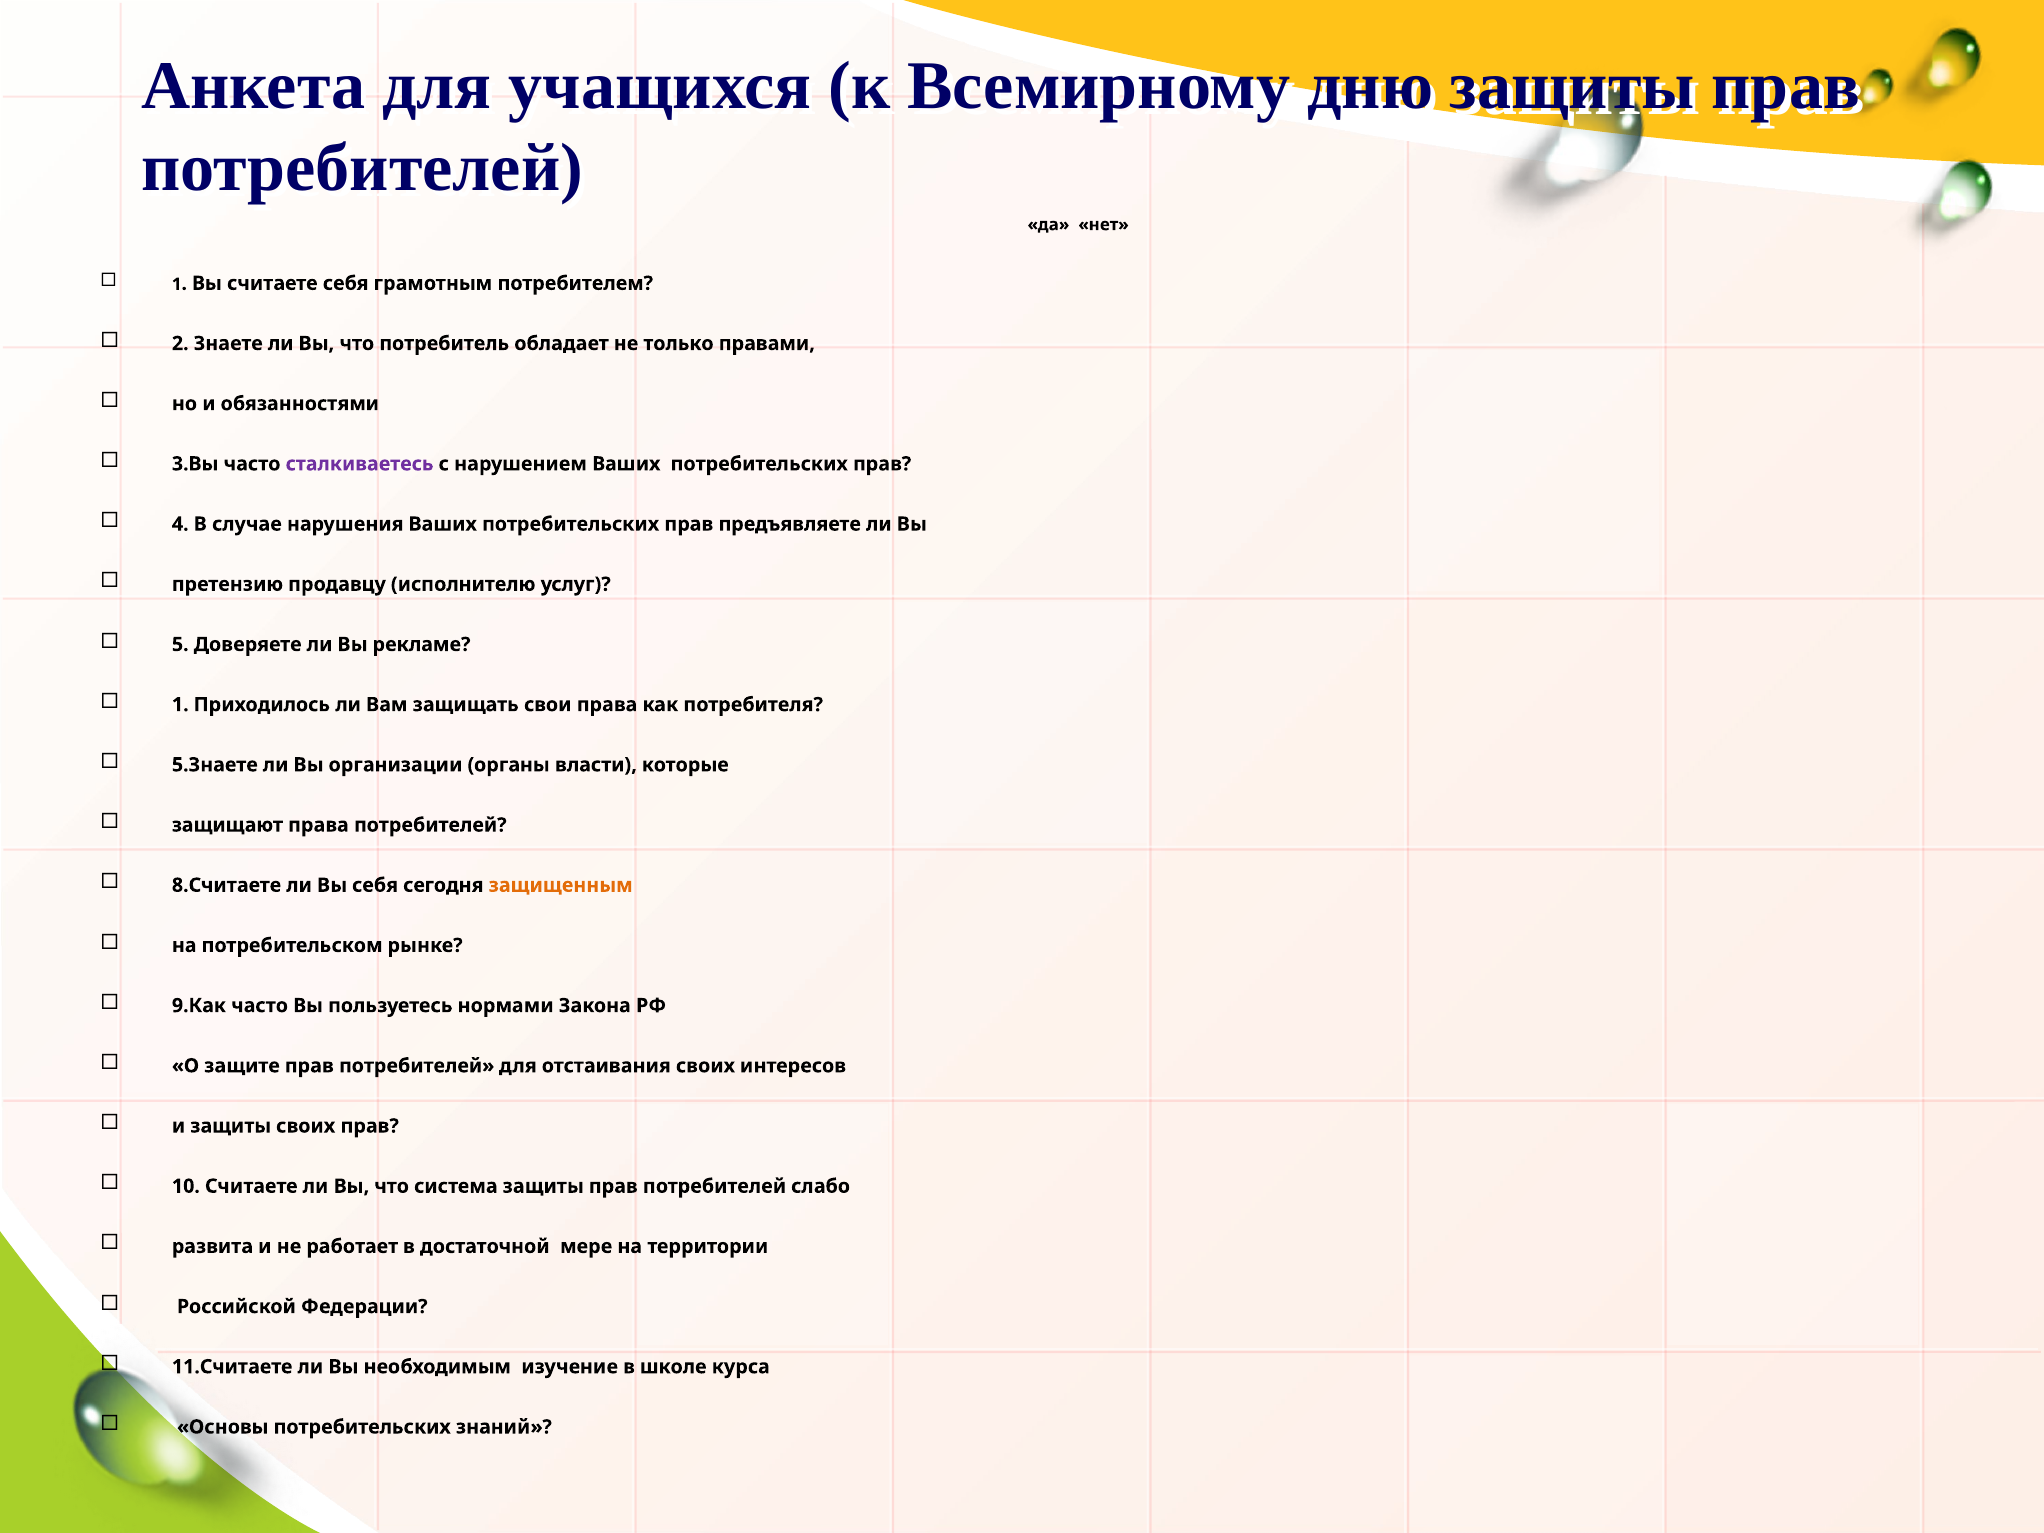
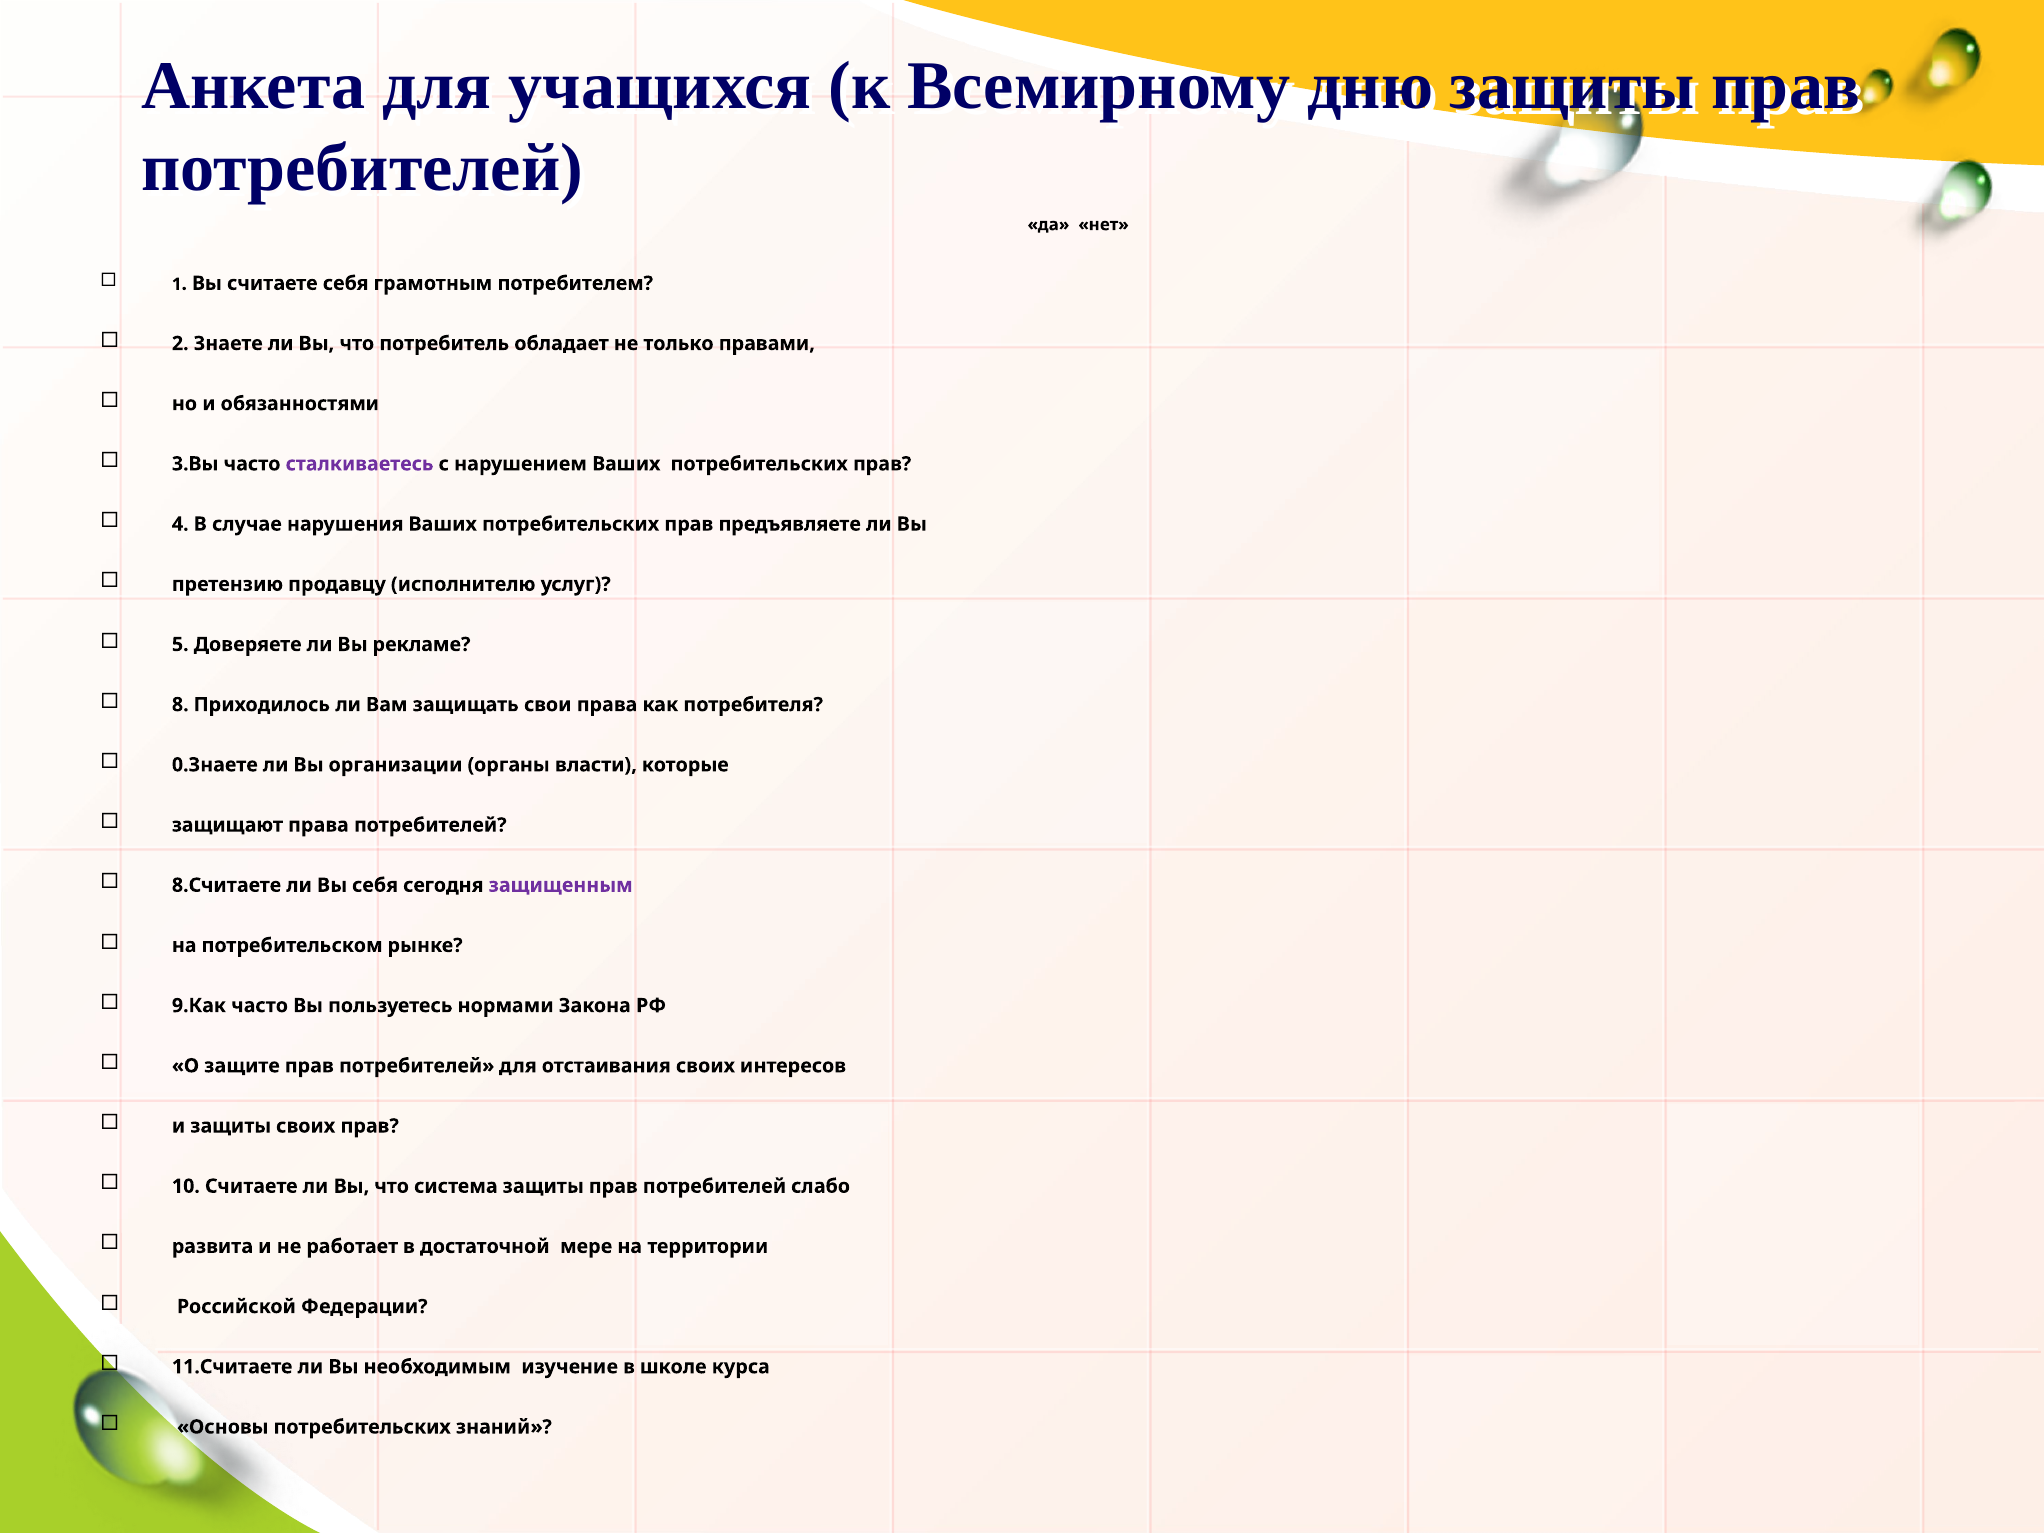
1: 1 -> 8 (180, 705)
5.Знаете: 5.Знаете -> 0.Знаете (215, 765)
защищенным colour: orange -> purple (561, 885)
